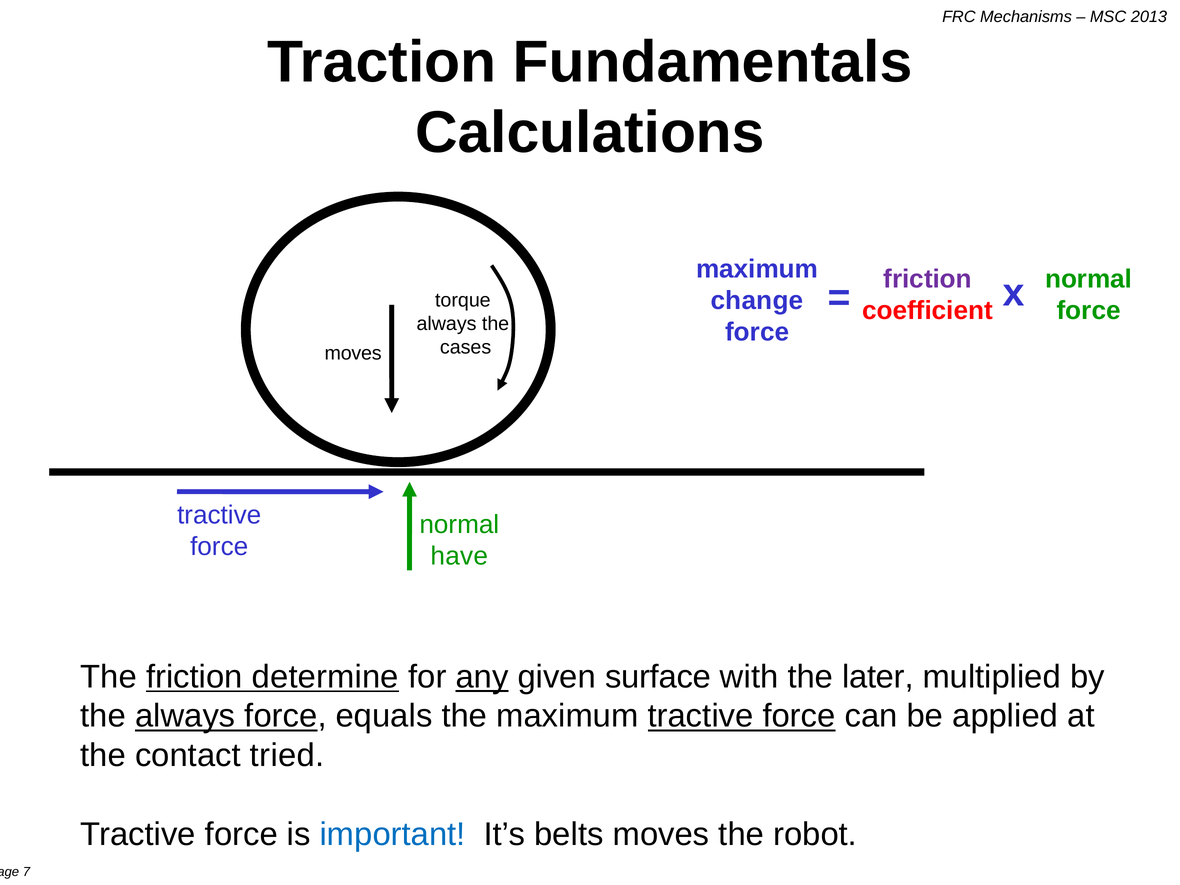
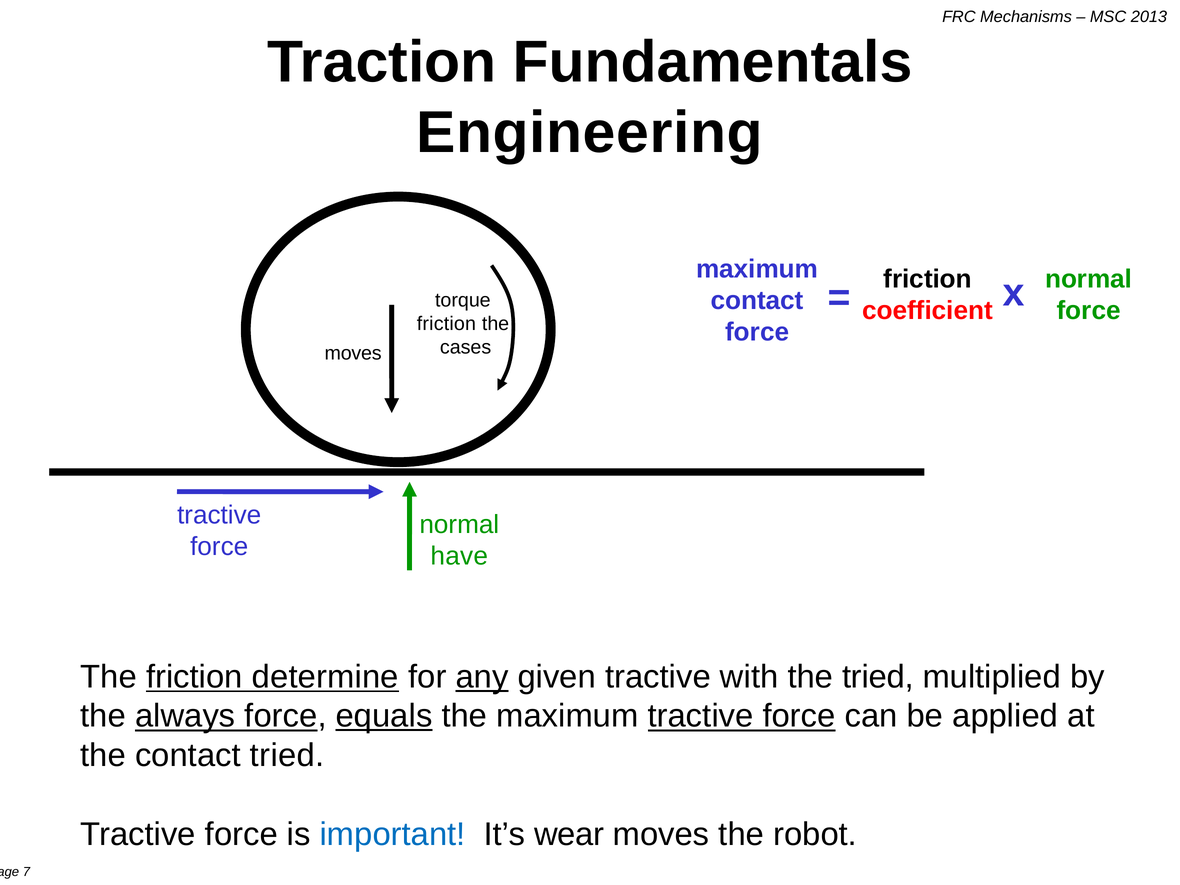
Calculations: Calculations -> Engineering (590, 133)
friction colour: purple -> black (928, 279)
change: change -> contact (757, 301)
always: always -> friction (446, 324)
given surface: surface -> tractive (658, 677)
the later: later -> tried (878, 677)
equals underline: none -> present (384, 716)
belts: belts -> wear (569, 834)
